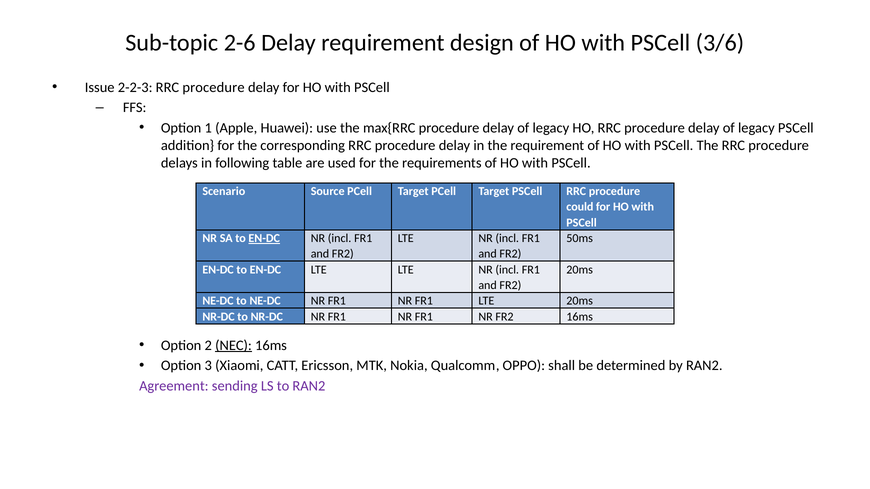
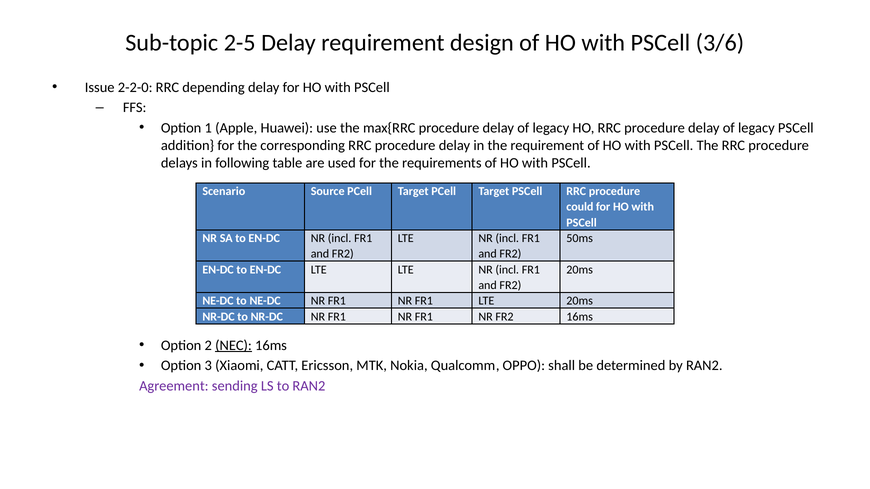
2-6: 2-6 -> 2-5 (240, 43)
2-2-3: 2-2-3 -> 2-2-0 (135, 87)
procedure: procedure -> depending (214, 87)
EN-DC underline: present -> none (264, 238)
